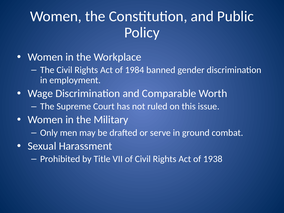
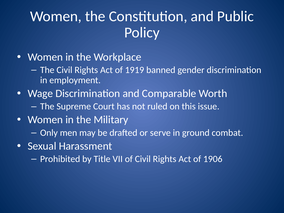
1984: 1984 -> 1919 (135, 70)
1938: 1938 -> 1906 (213, 159)
